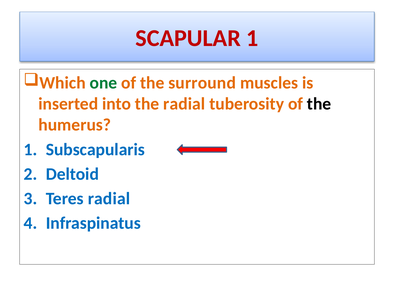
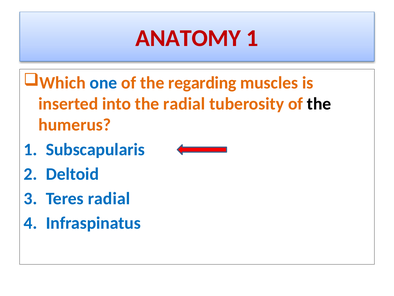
SCAPULAR: SCAPULAR -> ANATOMY (188, 38)
one colour: green -> blue (103, 83)
surround: surround -> regarding (202, 83)
